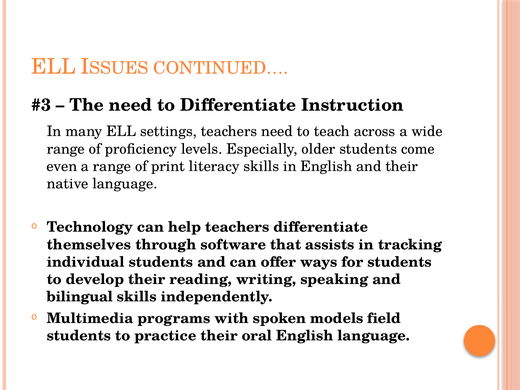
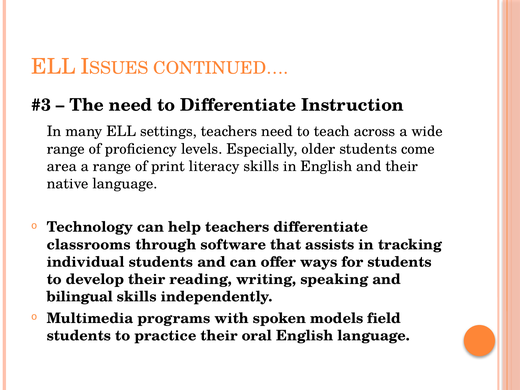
even: even -> area (62, 167)
themselves: themselves -> classrooms (89, 245)
